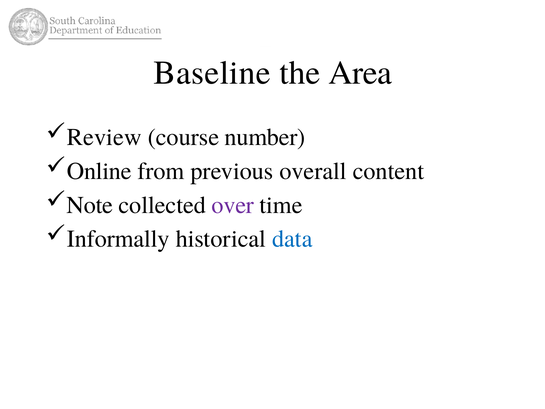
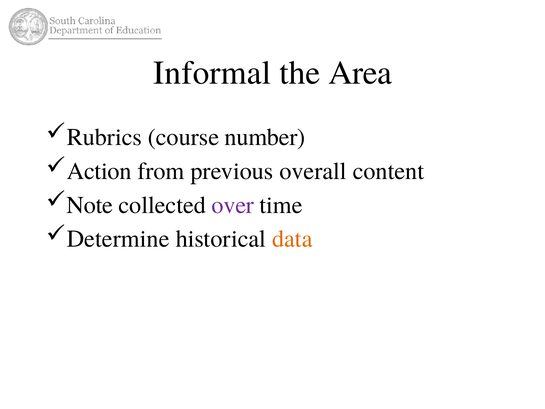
Baseline: Baseline -> Informal (212, 73)
Review: Review -> Rubrics (104, 137)
Online: Online -> Action (99, 171)
Informally: Informally -> Determine (118, 239)
data colour: blue -> orange (292, 239)
